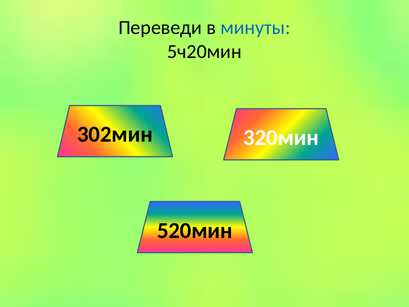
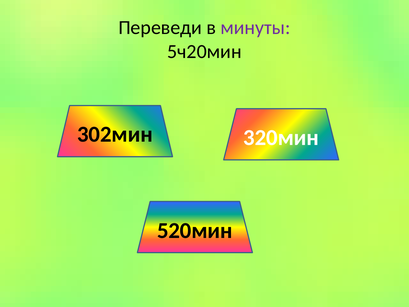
минуты colour: blue -> purple (255, 28)
